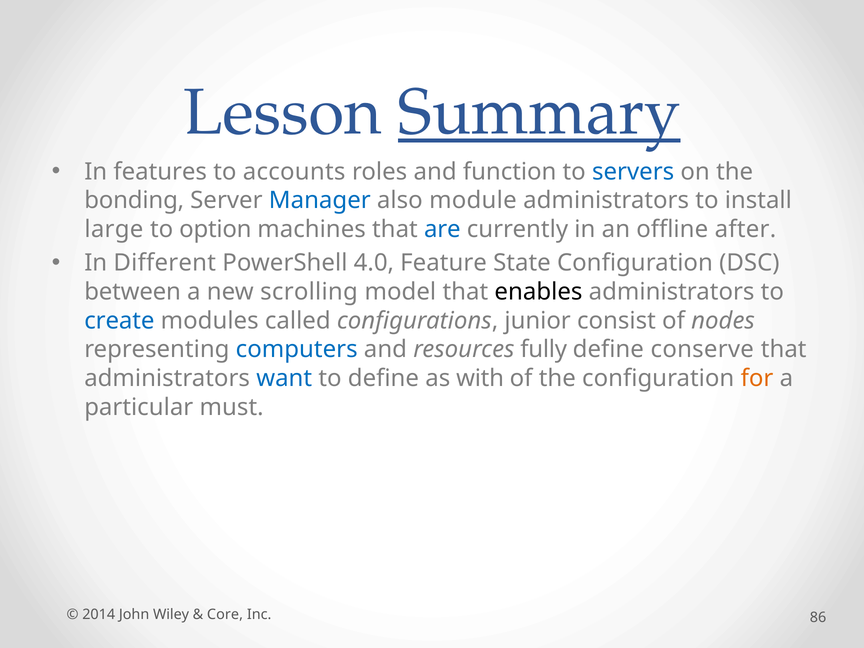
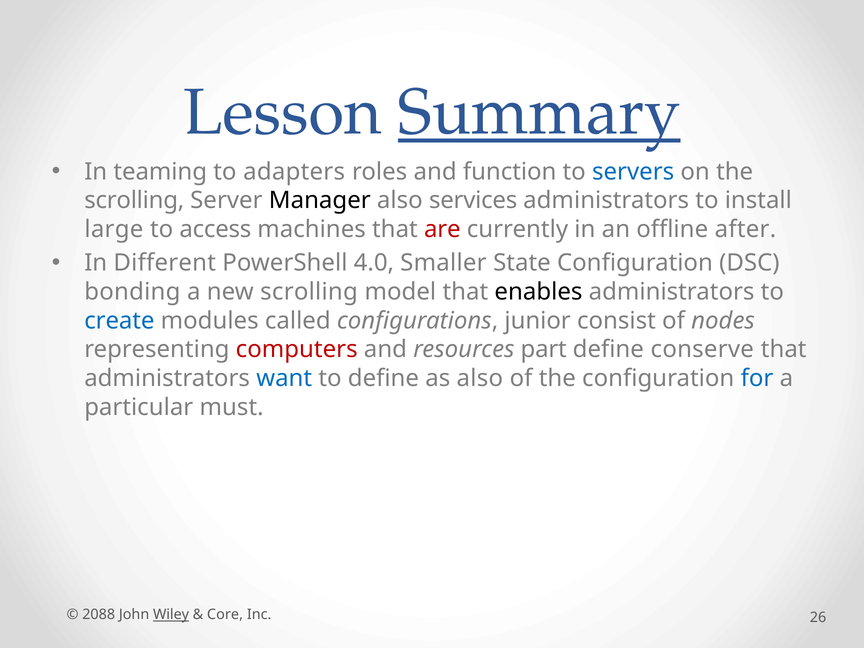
features: features -> teaming (160, 172)
accounts: accounts -> adapters (294, 172)
bonding: bonding -> scrolling (134, 200)
Manager colour: blue -> black (320, 200)
module: module -> services (473, 200)
option: option -> access (215, 229)
are colour: blue -> red (442, 229)
Feature: Feature -> Smaller (443, 263)
between: between -> bonding (132, 292)
computers colour: blue -> red (297, 350)
fully: fully -> part (544, 350)
as with: with -> also (480, 378)
for colour: orange -> blue (757, 378)
2014: 2014 -> 2088 (99, 615)
Wiley underline: none -> present (171, 615)
86: 86 -> 26 (818, 618)
